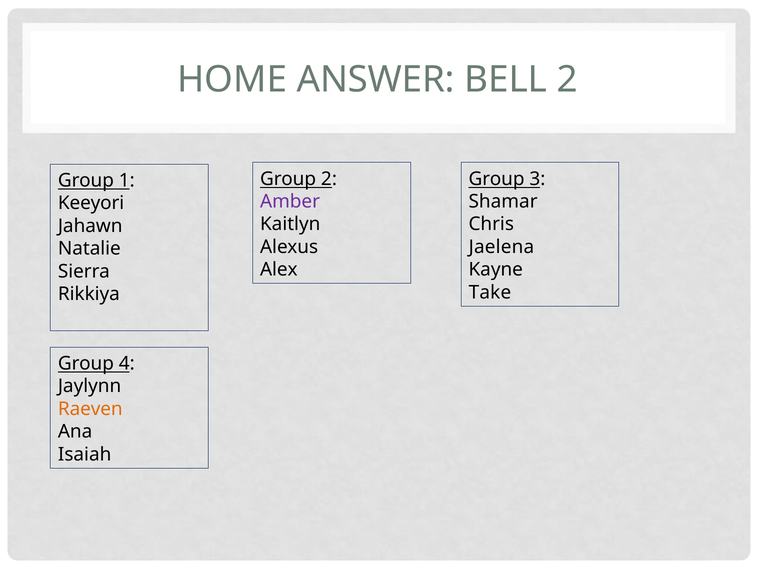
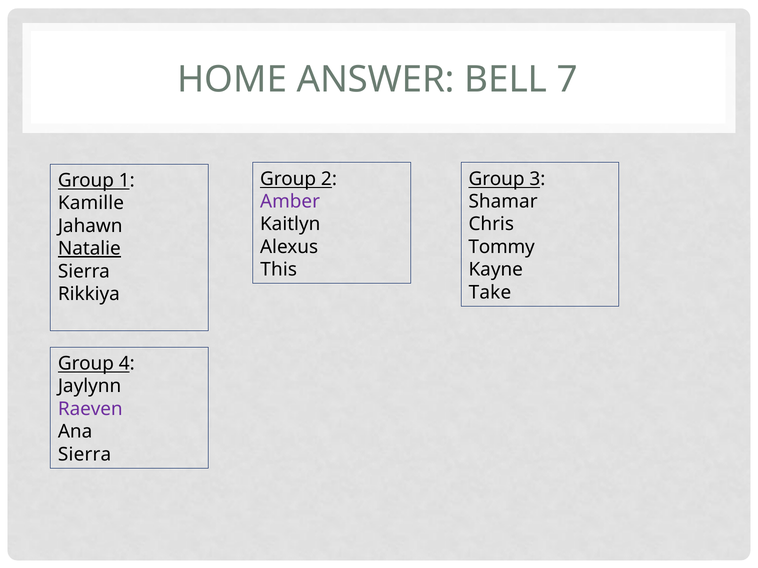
BELL 2: 2 -> 7 (567, 79)
Keeyori: Keeyori -> Kamille (91, 203)
Jaelena: Jaelena -> Tommy (502, 247)
Natalie underline: none -> present (89, 249)
Alex: Alex -> This (279, 270)
Raeven colour: orange -> purple (90, 409)
Isaiah: Isaiah -> Sierra (85, 455)
